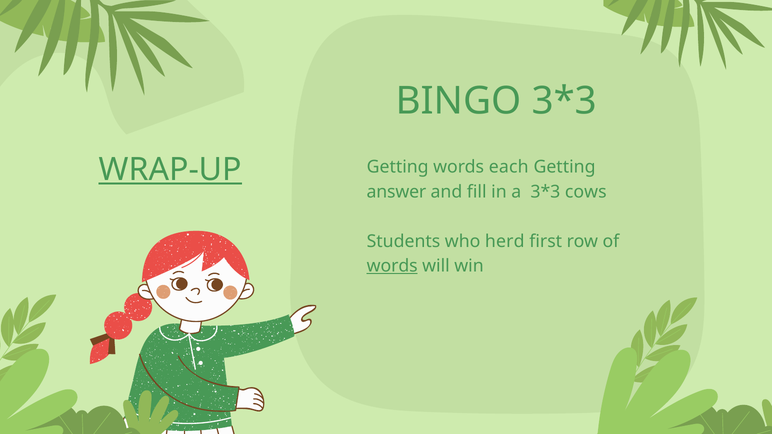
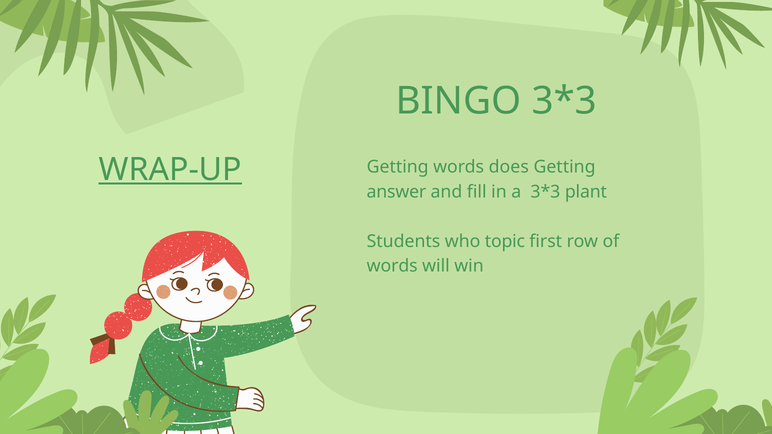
each: each -> does (509, 167)
cows: cows -> plant (586, 192)
herd: herd -> topic (505, 241)
words underline: present -> none (392, 266)
